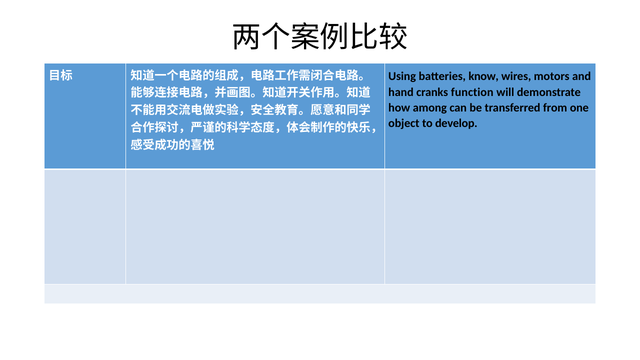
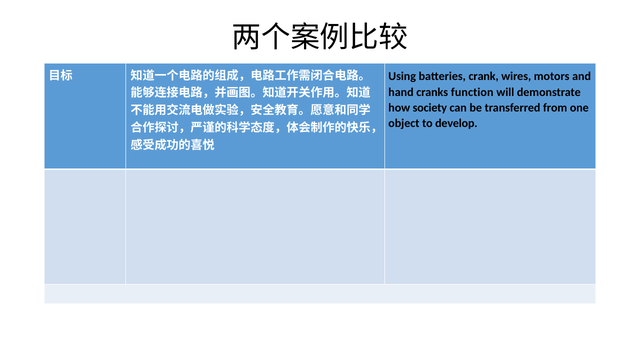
know: know -> crank (484, 76)
among: among -> society (430, 108)
